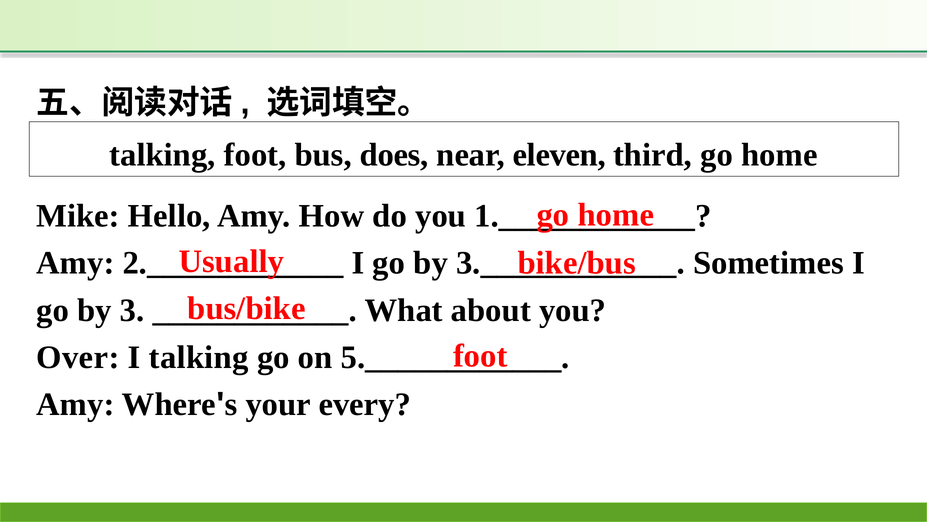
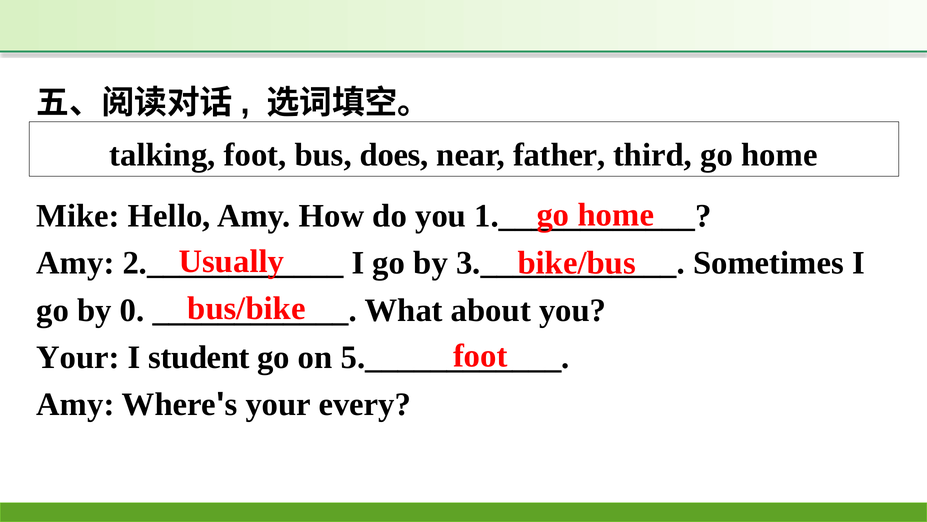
eleven: eleven -> father (559, 155)
3: 3 -> 0 (132, 310)
Over: Over -> Your (78, 357)
I talking: talking -> student (199, 357)
